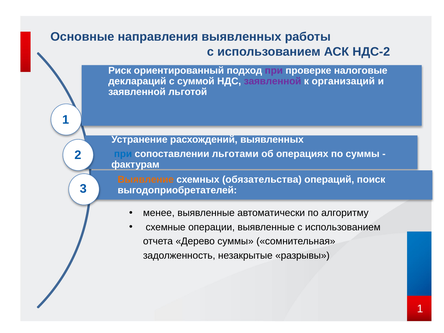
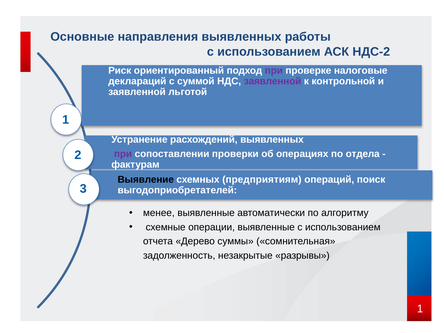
организаций: организаций -> контрольной (343, 81)
при colour: blue -> purple (123, 154)
льготами: льготами -> проверки (235, 154)
по суммы: суммы -> отдела (363, 154)
Выявление colour: orange -> black (146, 180)
обязательства: обязательства -> предприятиям (262, 180)
